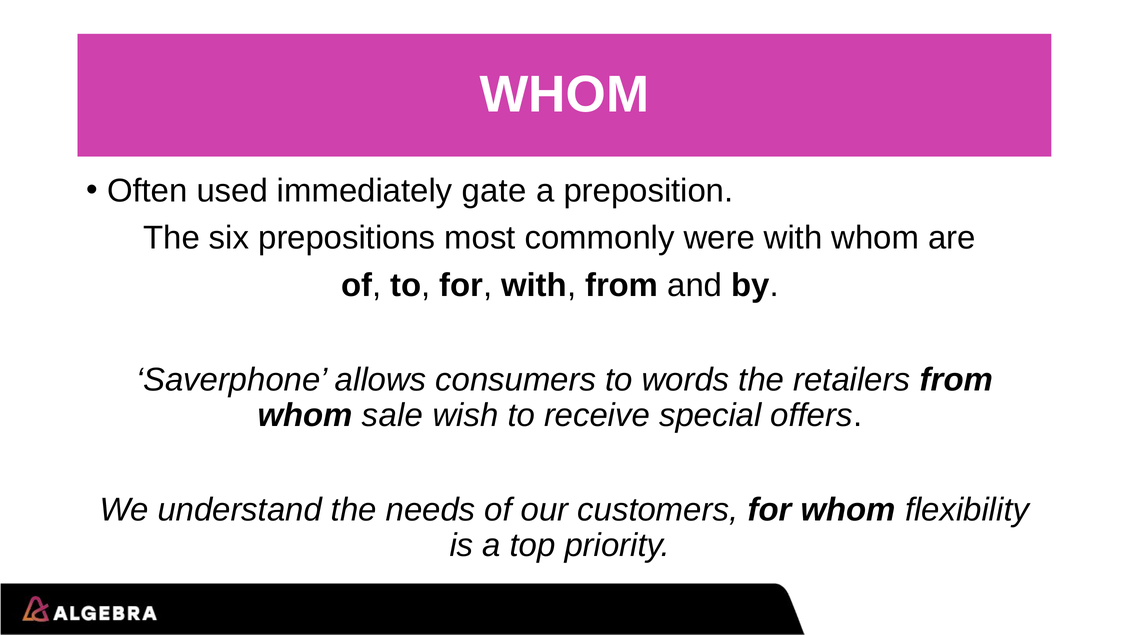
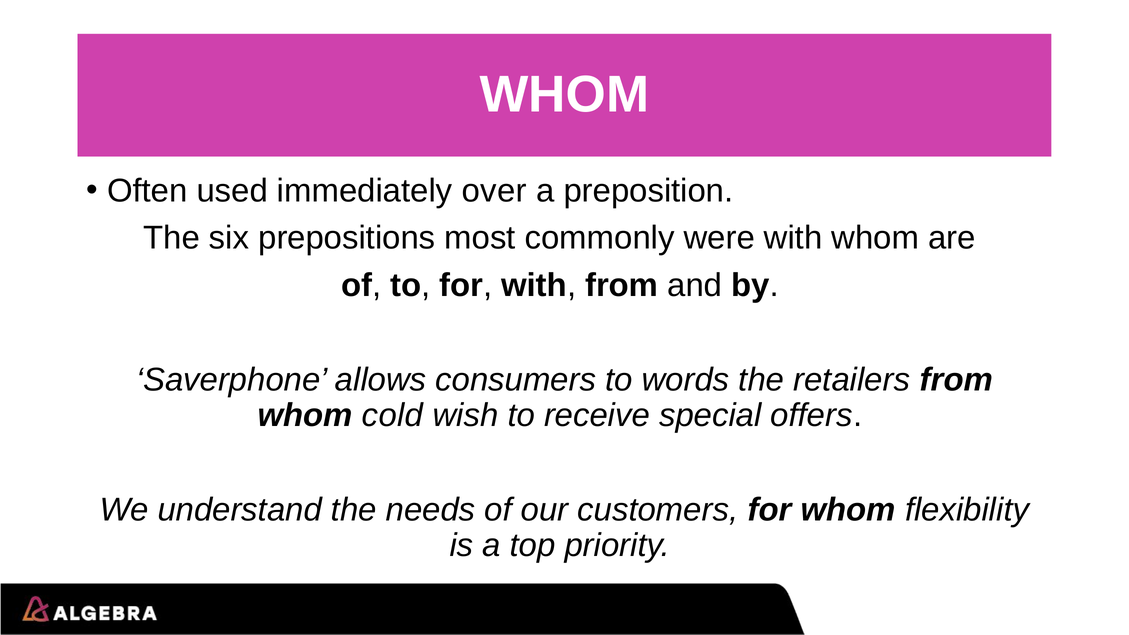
gate: gate -> over (494, 191)
sale: sale -> cold (392, 415)
